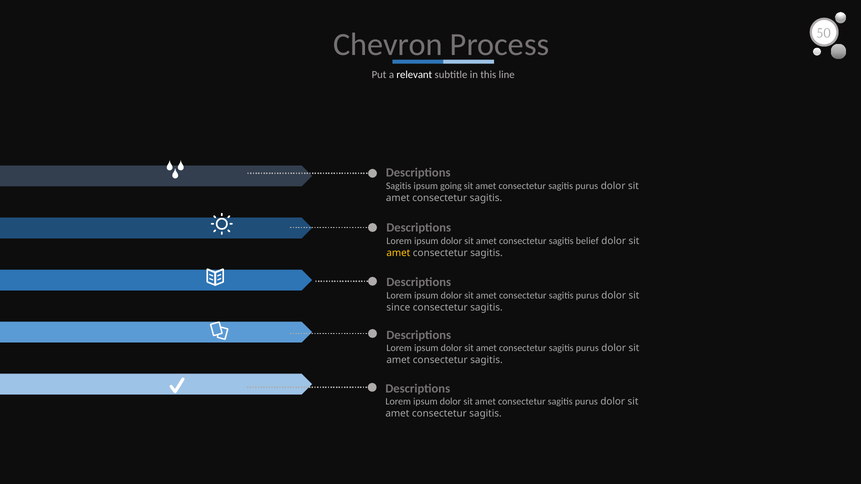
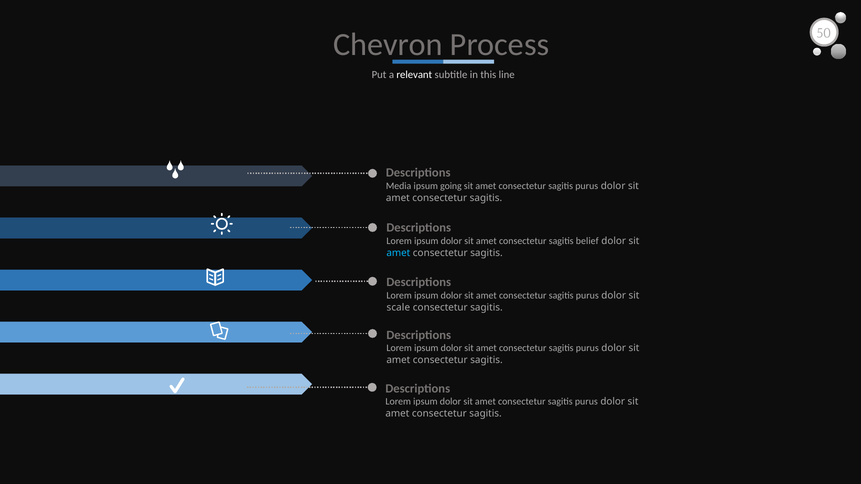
Sagitis: Sagitis -> Media (399, 186)
amet colour: yellow -> light blue (398, 253)
since: since -> scale (398, 308)
